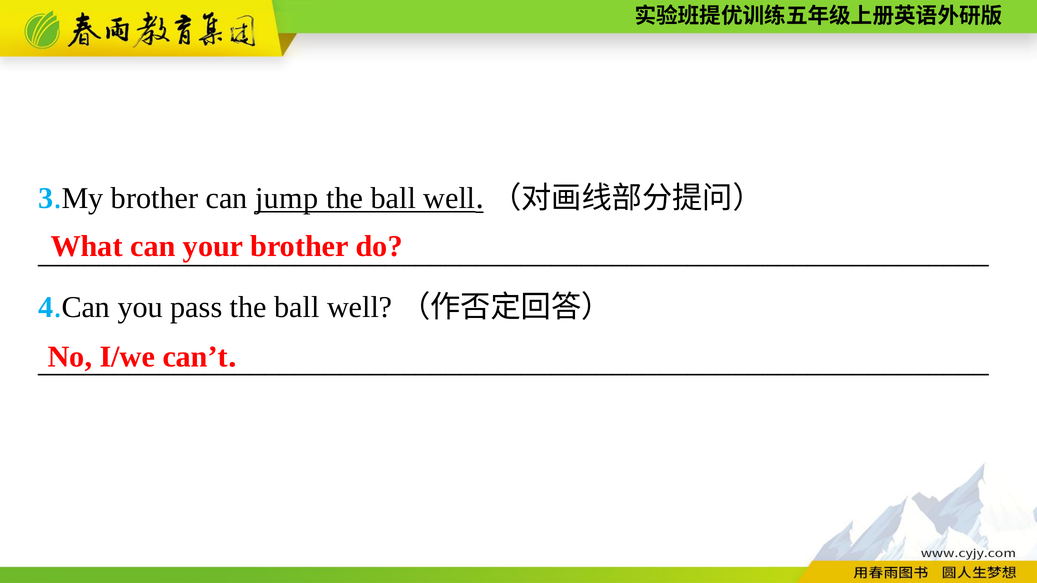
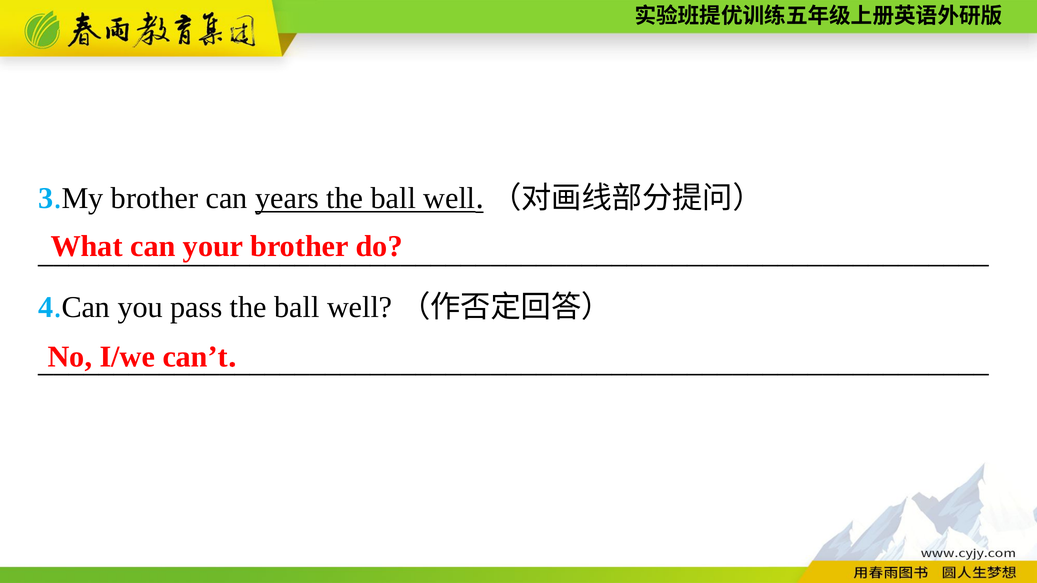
jump: jump -> years (287, 199)
